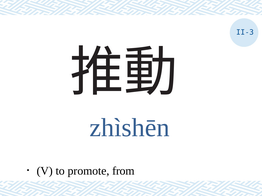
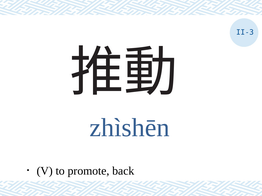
from: from -> back (123, 171)
